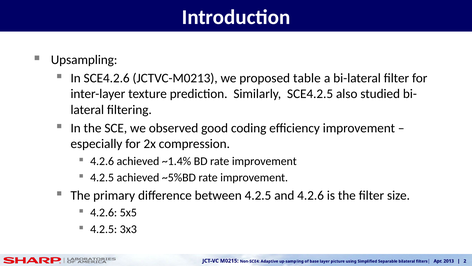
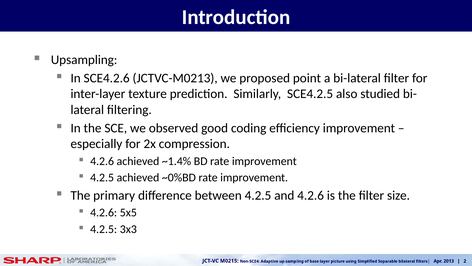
table: table -> point (307, 78)
~5%BD: ~5%BD -> ~0%BD (179, 177)
